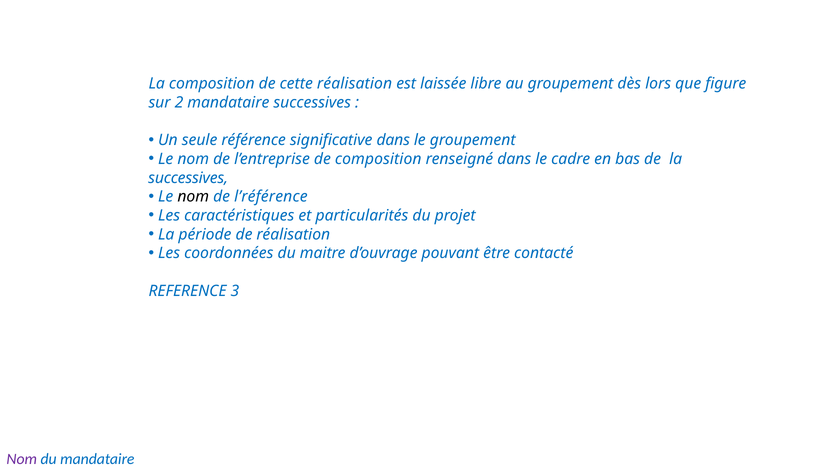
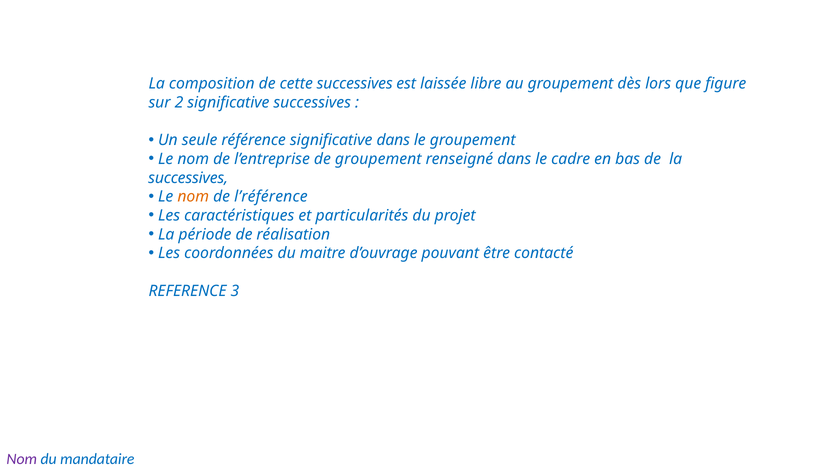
cette réalisation: réalisation -> successives (355, 84)
2 mandataire: mandataire -> significative (228, 103)
de composition: composition -> groupement (378, 159)
nom colour: black -> orange (193, 197)
